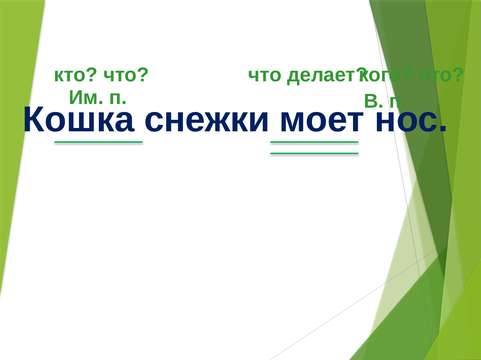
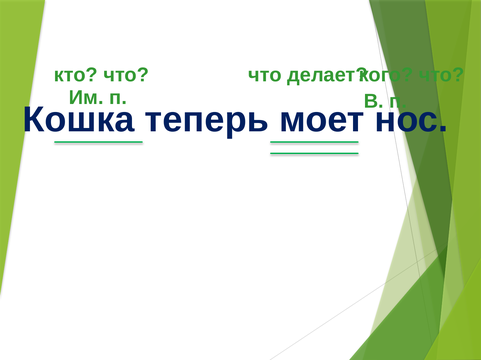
снежки: снежки -> теперь (207, 120)
